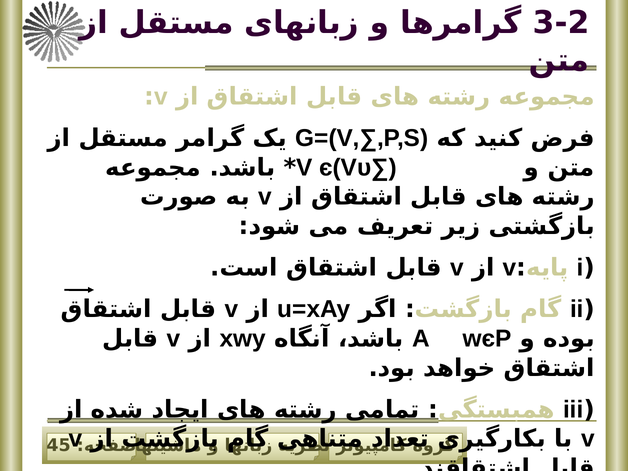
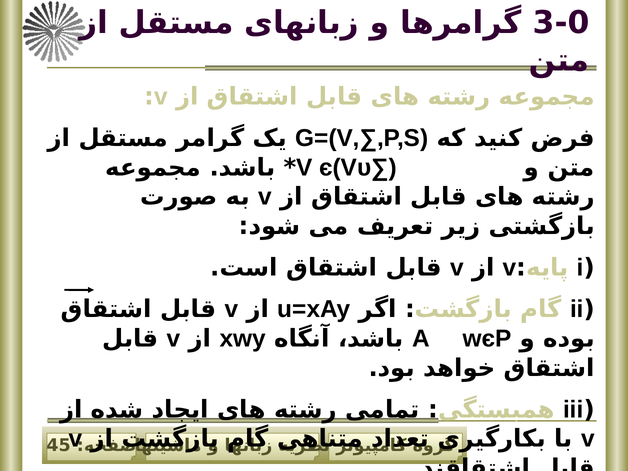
3-2: 3-2 -> 3-0 (561, 23)
